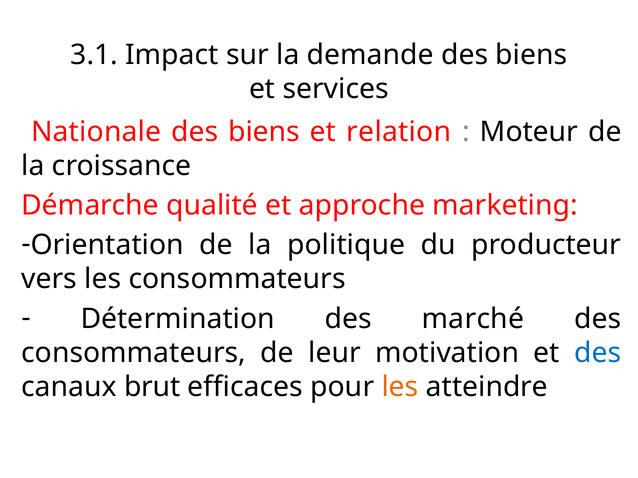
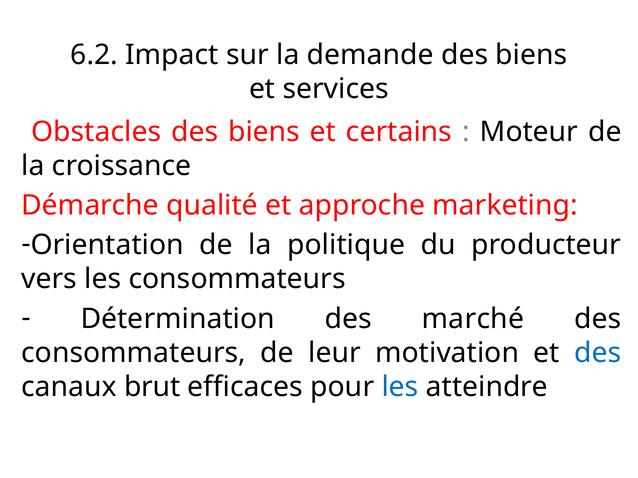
3.1: 3.1 -> 6.2 (94, 55)
Nationale: Nationale -> Obstacles (96, 132)
relation: relation -> certains (399, 132)
les colour: orange -> blue (400, 387)
